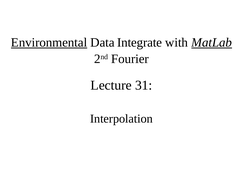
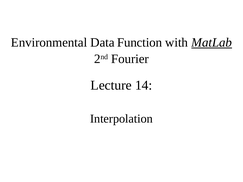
Environmental underline: present -> none (49, 42)
Integrate: Integrate -> Function (140, 42)
31: 31 -> 14 (144, 85)
